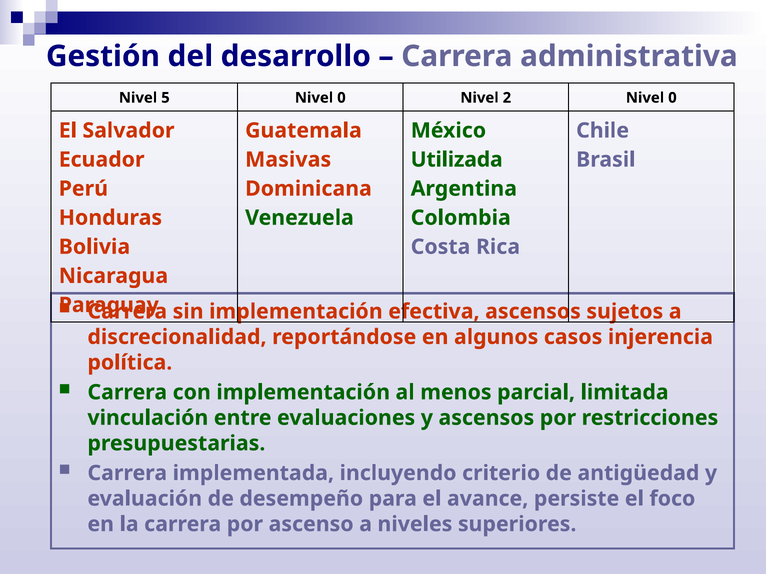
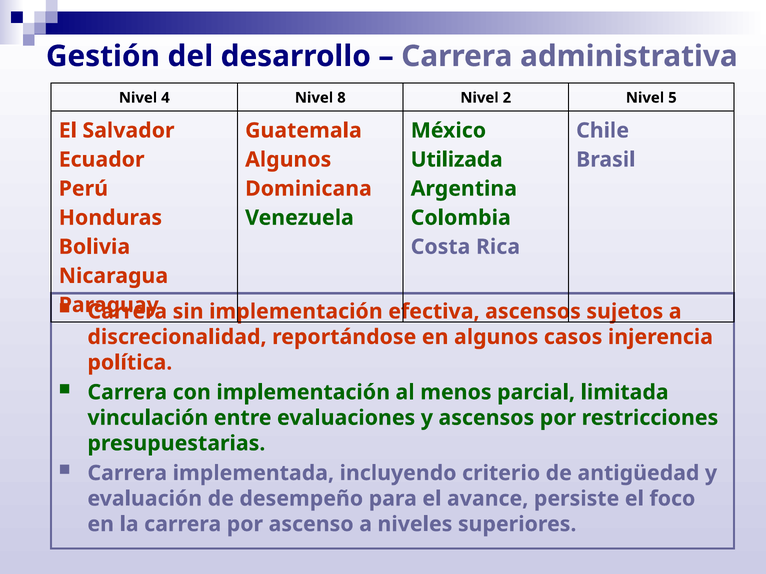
5: 5 -> 4 (165, 98)
0: 0 -> 8 (341, 98)
2 Nivel 0: 0 -> 5 (672, 98)
Masivas: Masivas -> Algunos (288, 160)
